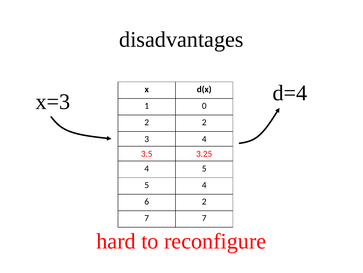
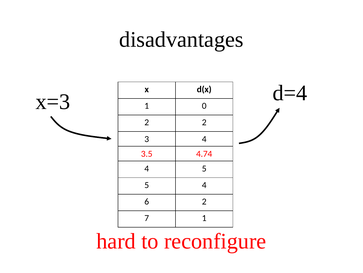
3.25: 3.25 -> 4.74 (204, 153)
7 7: 7 -> 1 (204, 218)
